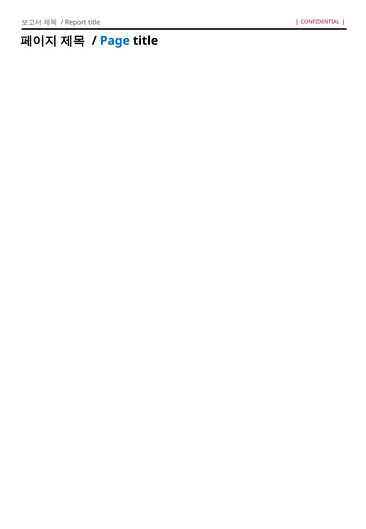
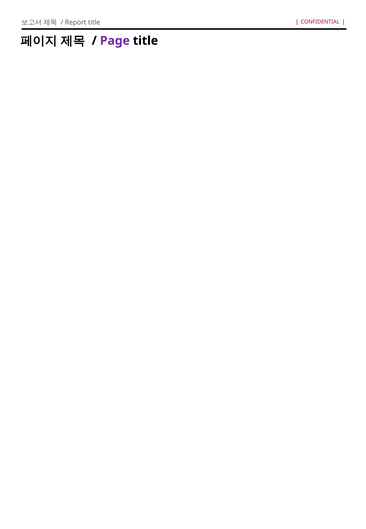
Page colour: blue -> purple (115, 41)
